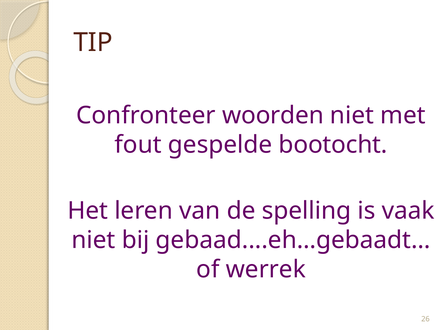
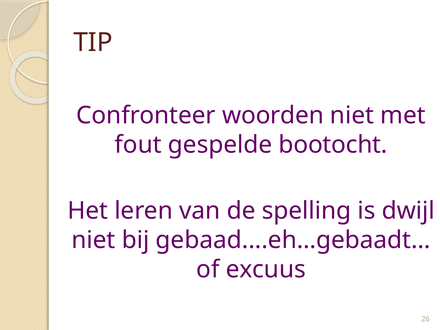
vaak: vaak -> dwijl (408, 211)
werrek: werrek -> excuus (266, 269)
